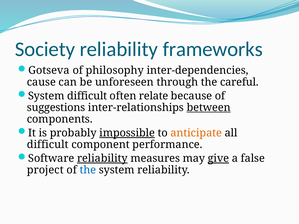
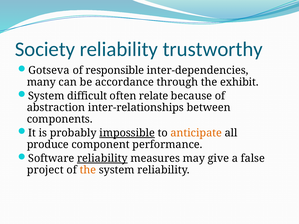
frameworks: frameworks -> trustworthy (213, 49)
philosophy: philosophy -> responsible (115, 71)
cause: cause -> many (41, 82)
unforeseen: unforeseen -> accordance (124, 82)
careful: careful -> exhibit (239, 82)
suggestions: suggestions -> abstraction (56, 108)
between underline: present -> none (209, 108)
difficult: difficult -> produce (48, 145)
give underline: present -> none (218, 159)
the colour: blue -> orange (88, 170)
